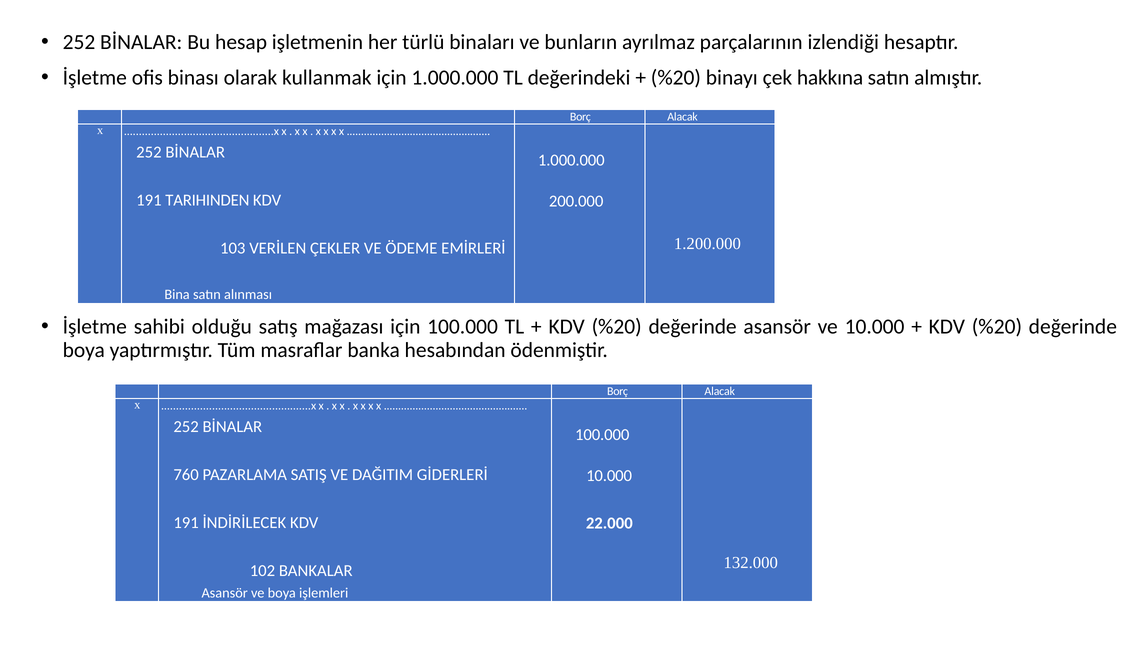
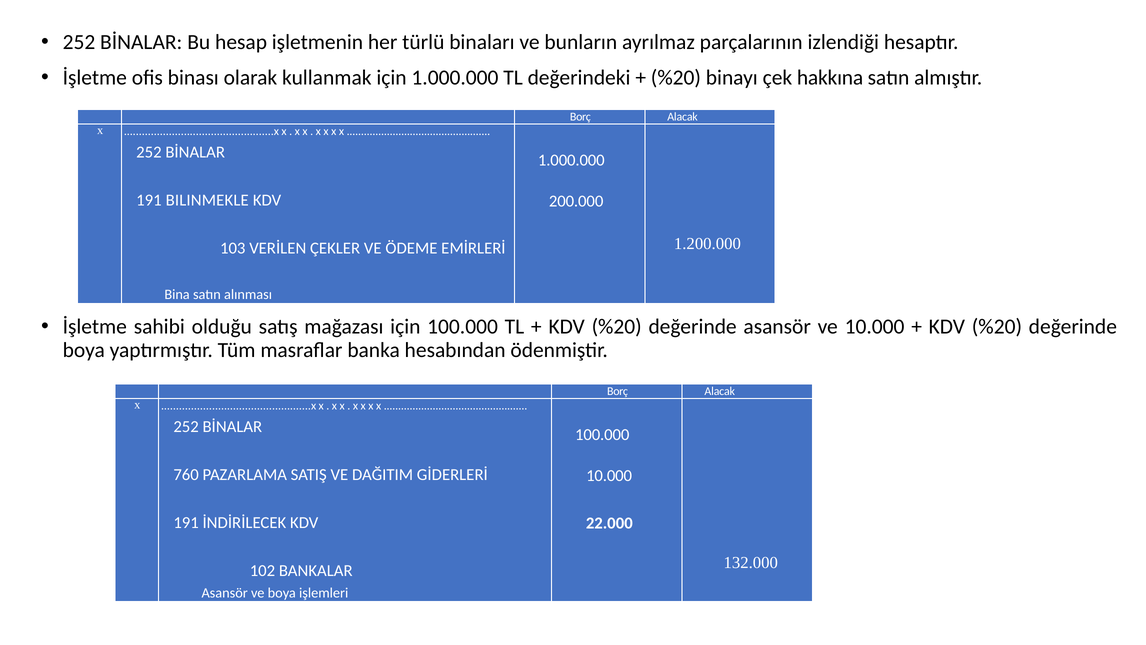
TARIHINDEN: TARIHINDEN -> BILINMEKLE (207, 200)
